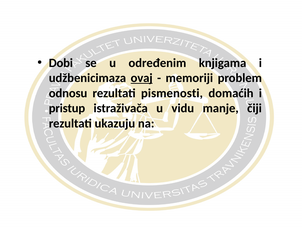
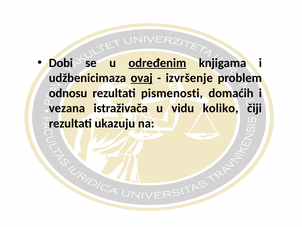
određenim underline: none -> present (157, 63)
memoriji: memoriji -> izvršenje (189, 78)
pristup: pristup -> vezana (67, 108)
manje: manje -> koliko (221, 108)
